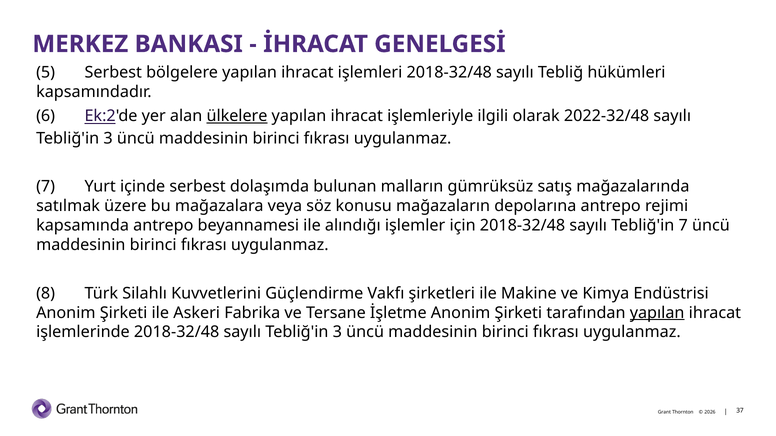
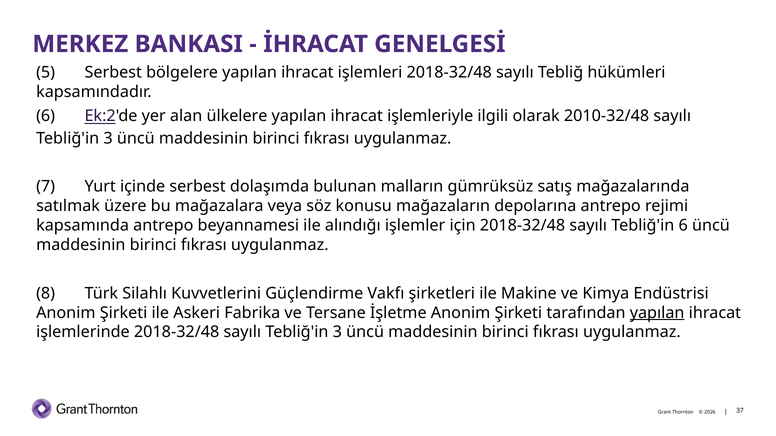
ülkelere underline: present -> none (237, 116)
2022-32/48: 2022-32/48 -> 2010-32/48 (607, 116)
Tebliğ'in 7: 7 -> 6 (683, 226)
